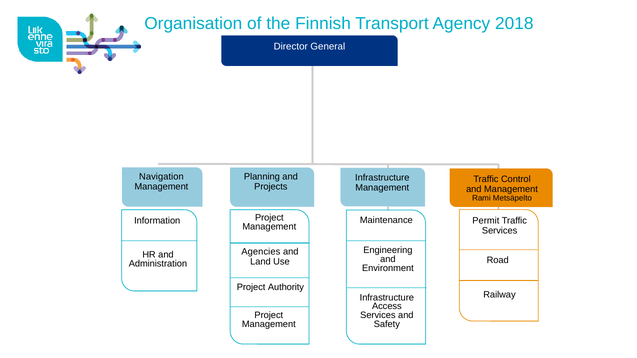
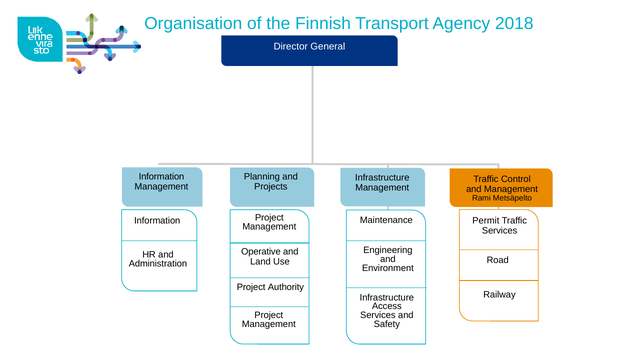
Navigation: Navigation -> Information (162, 177)
Agencies: Agencies -> Operative (261, 252)
